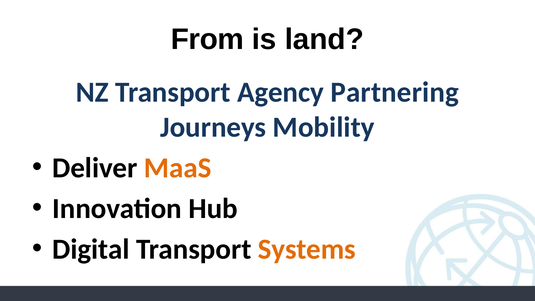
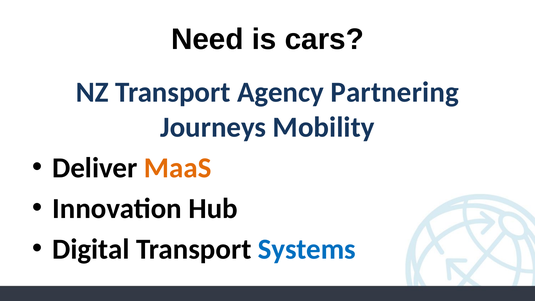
From: From -> Need (207, 39)
land: land -> cars (324, 39)
Systems colour: orange -> blue (307, 249)
